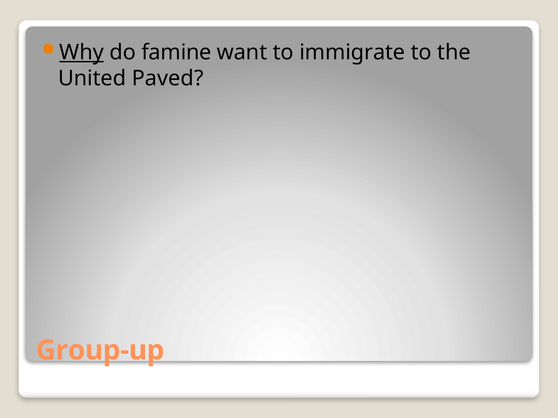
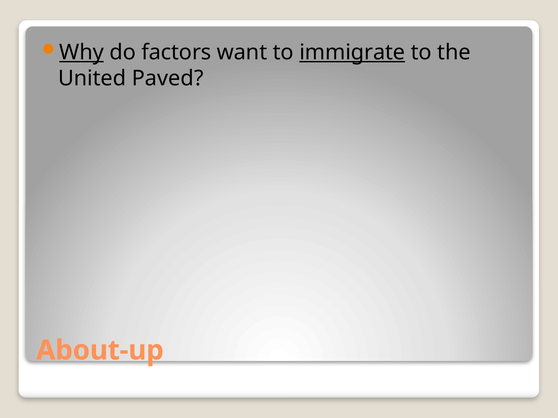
famine: famine -> factors (176, 52)
immigrate underline: none -> present (352, 52)
Group-up: Group-up -> About-up (100, 351)
